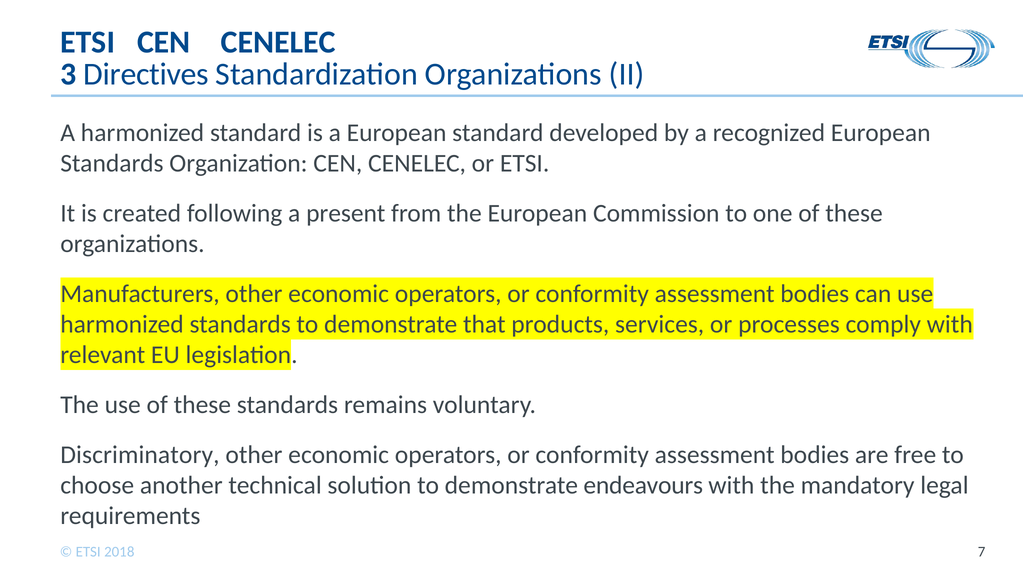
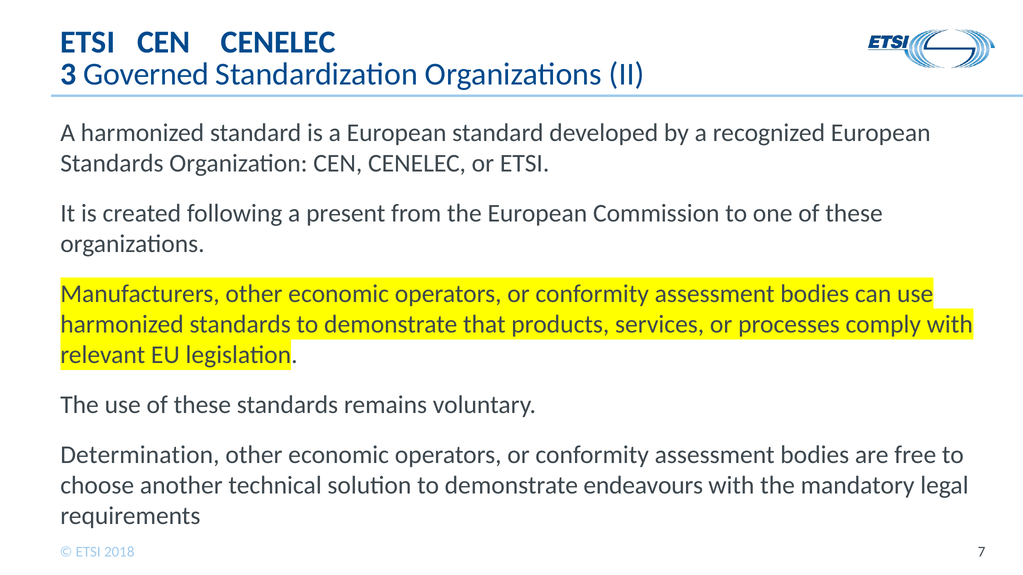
Directives: Directives -> Governed (146, 74)
Discriminatory: Discriminatory -> Determination (140, 455)
